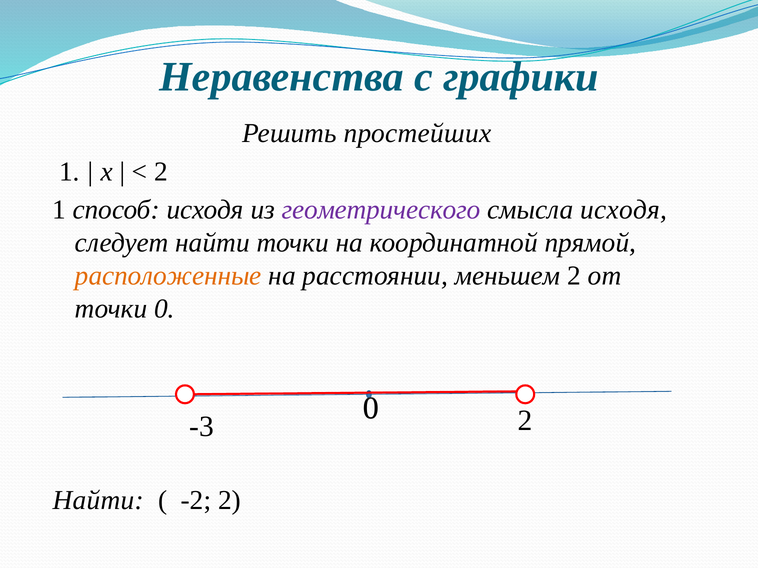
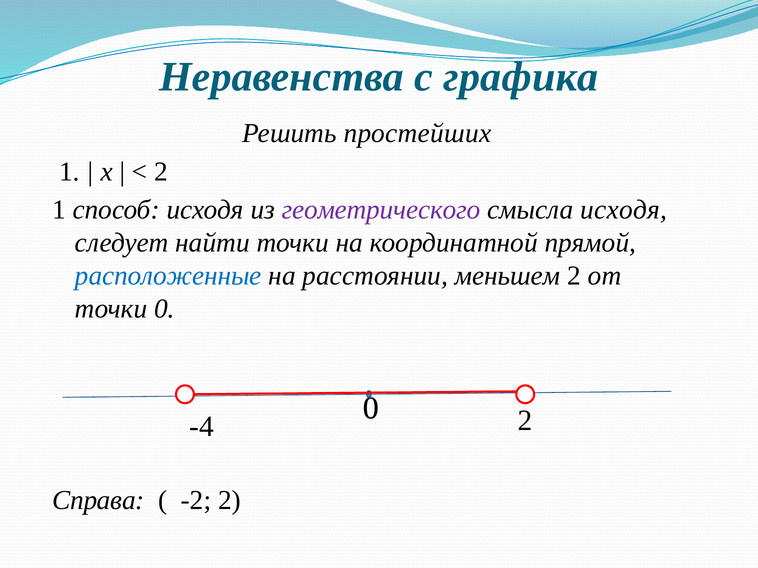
графики: графики -> графика (521, 77)
расположенные colour: orange -> blue (168, 276)
-3: -3 -> -4 (202, 427)
Найти: Найти -> Справа (98, 501)
